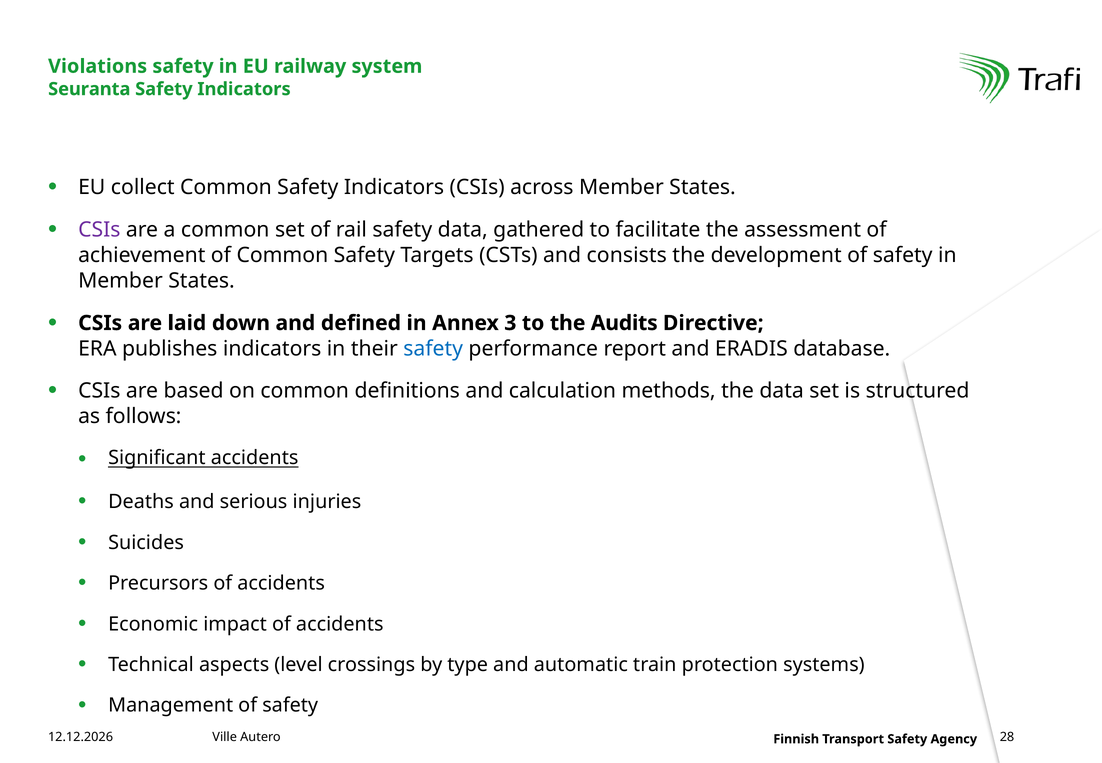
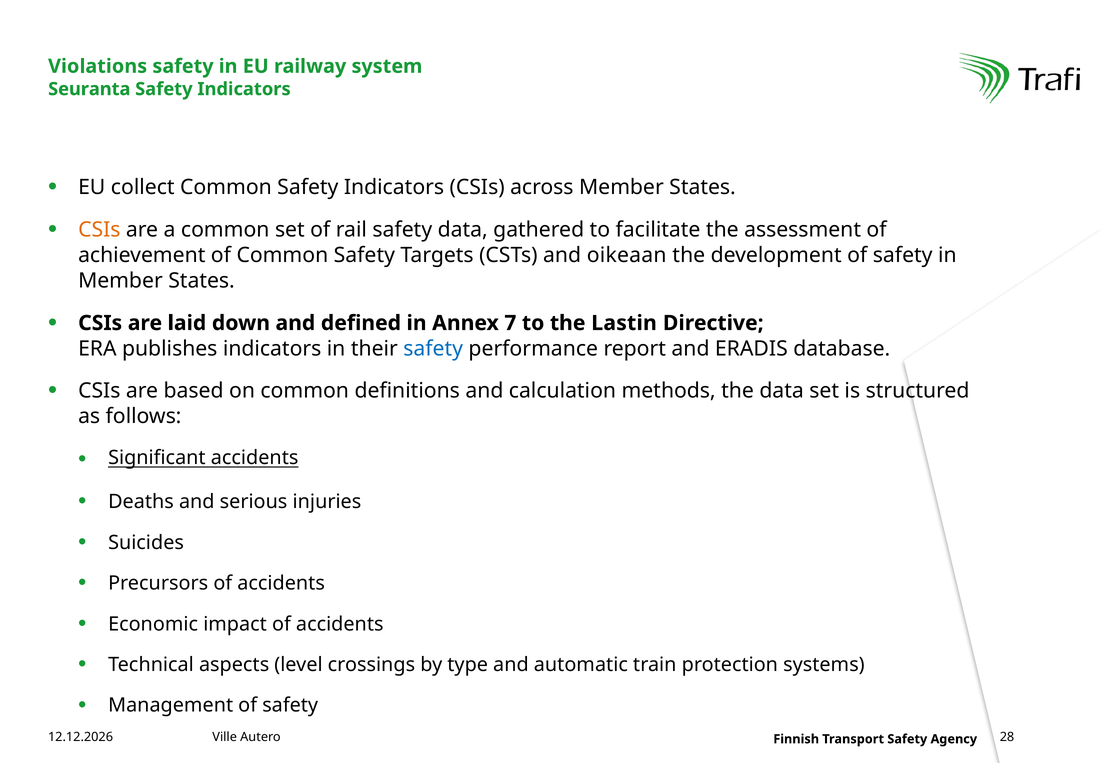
CSIs colour: purple -> orange (99, 230)
consists: consists -> oikeaan (627, 255)
3: 3 -> 7 (510, 323)
Audits: Audits -> Lastin (624, 323)
